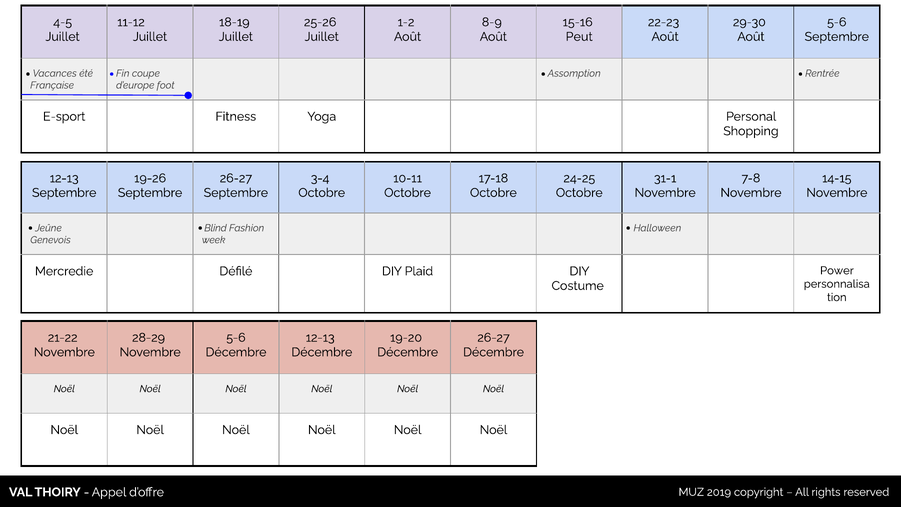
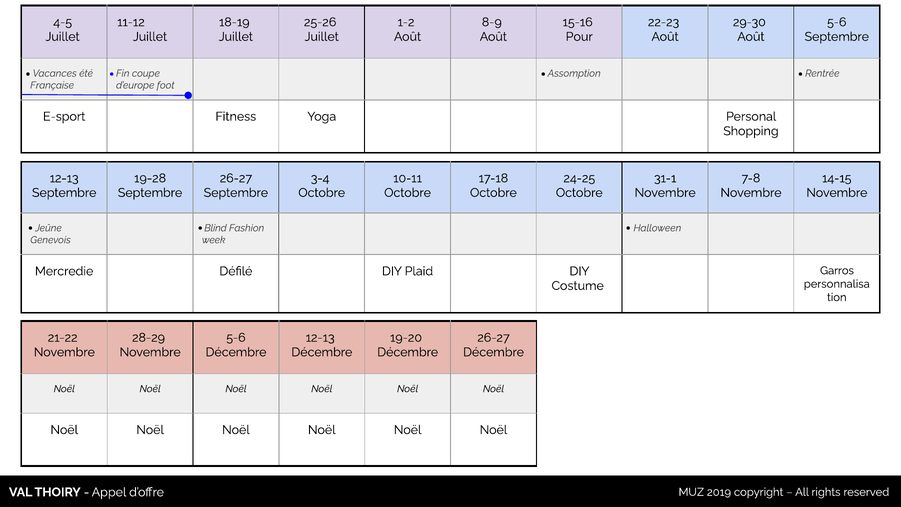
Peut: Peut -> Pour (579, 37)
19-26: 19-26 -> 19-28 (150, 178)
Power: Power -> Garros (837, 270)
